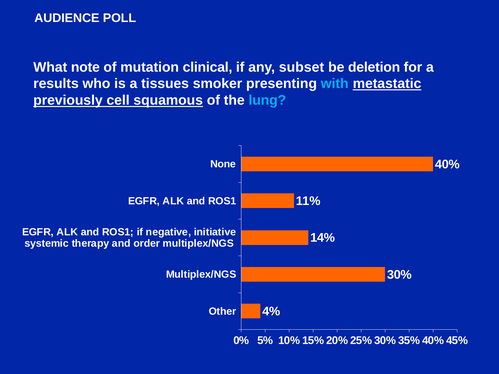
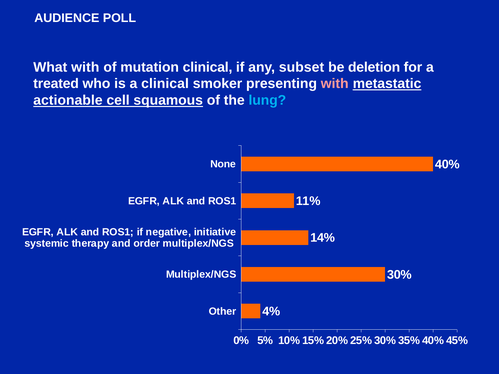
What note: note -> with (85, 67)
results: results -> treated (56, 84)
a tissues: tissues -> clinical (165, 84)
with colour: light blue -> pink (335, 84)
previously: previously -> actionable (68, 100)
